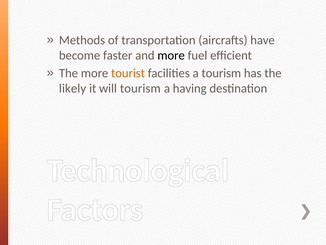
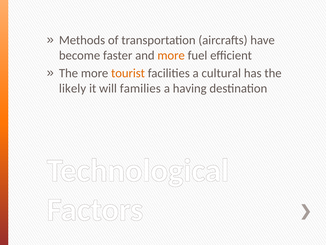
more colour: black -> orange (171, 55)
a tourism: tourism -> cultural (221, 73)
will tourism: tourism -> families (140, 88)
